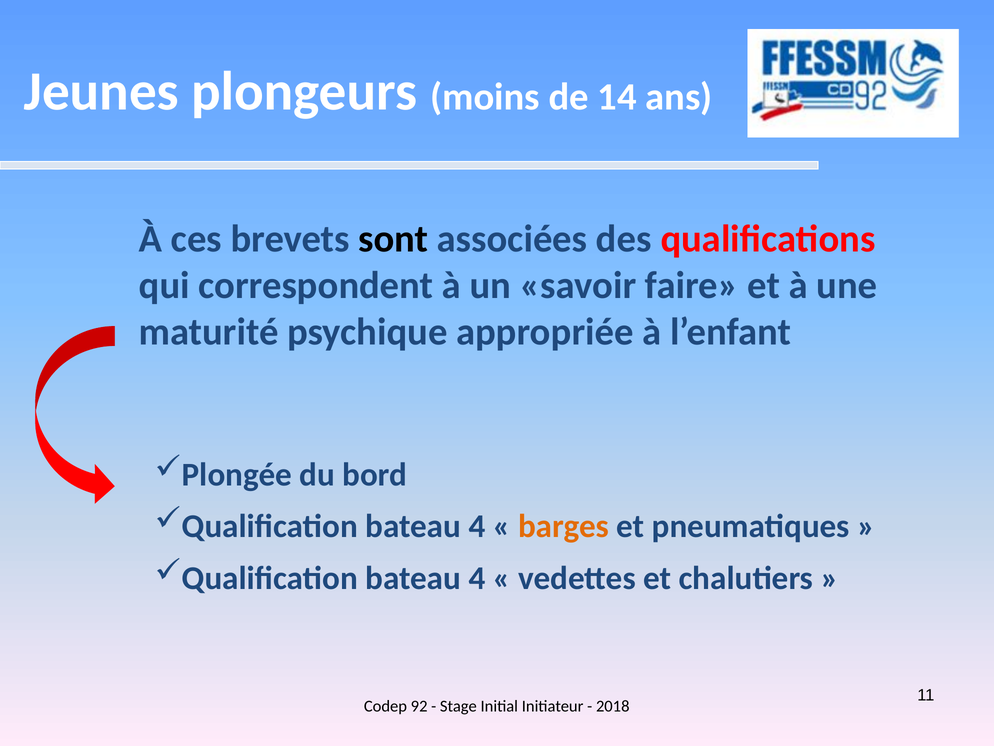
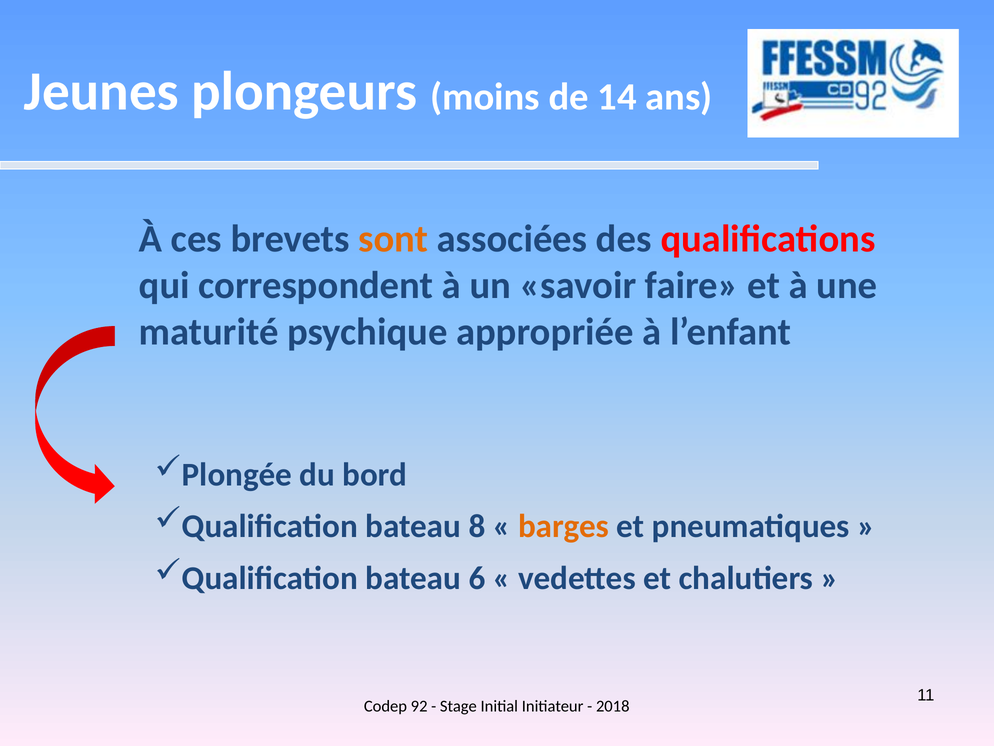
sont colour: black -> orange (393, 239)
4: 4 -> 8 (477, 526)
4: 4 -> 6 (477, 578)
